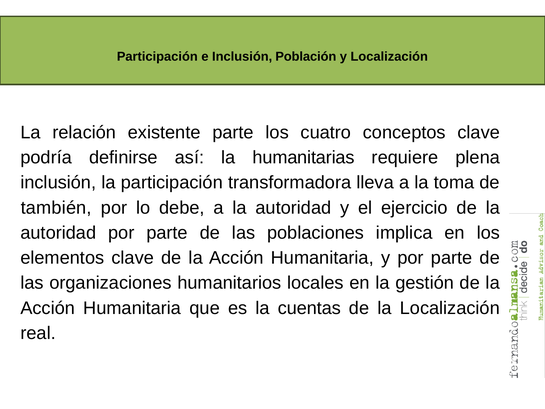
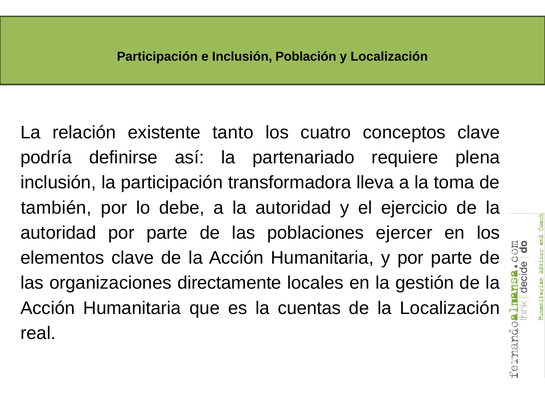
existente parte: parte -> tanto (233, 132)
humanitarias: humanitarias -> partenariado (304, 157)
implica: implica -> ejercer (404, 233)
humanitarios: humanitarios -> directamente (229, 283)
